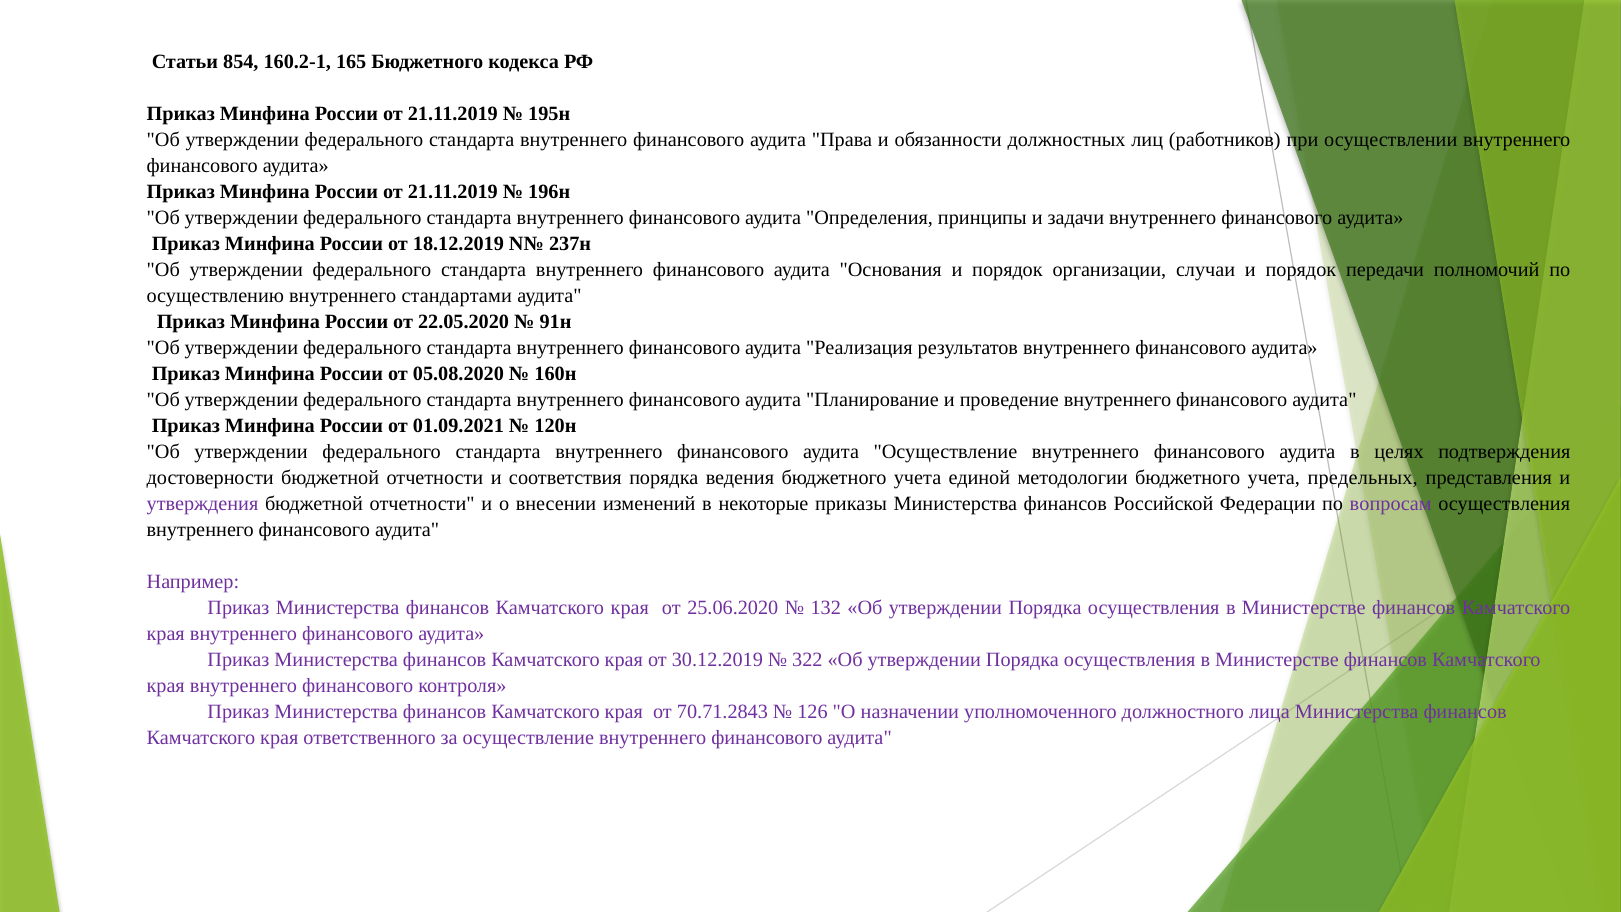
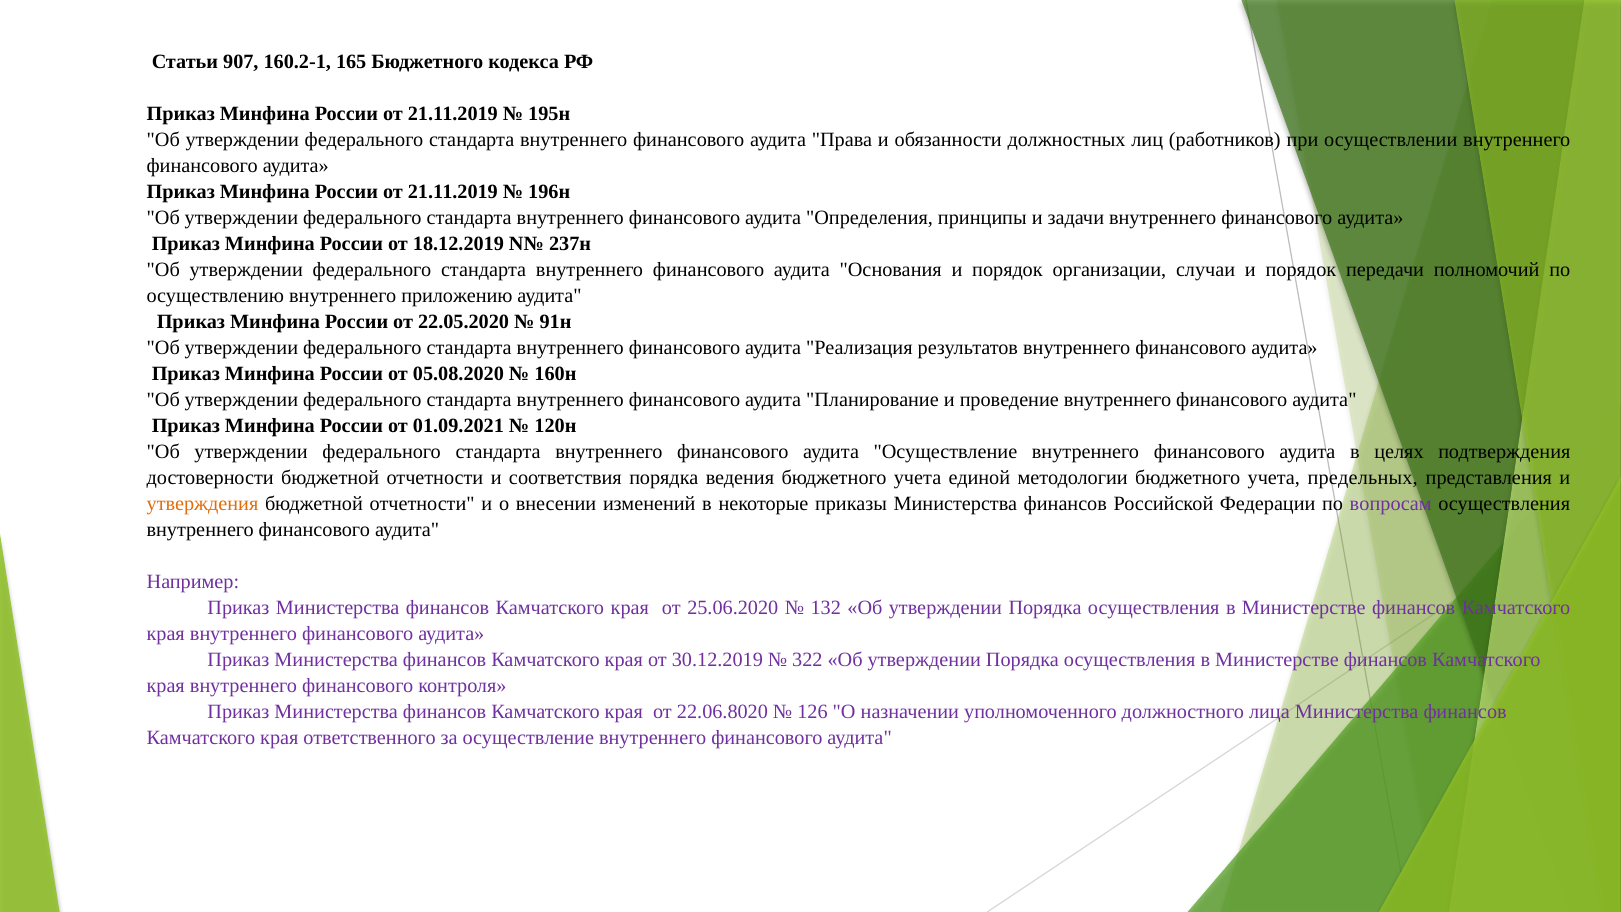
854: 854 -> 907 (241, 62)
стандартами: стандартами -> приложению (457, 296)
утверждения colour: purple -> orange (203, 504)
70.71.2843: 70.71.2843 -> 22.06.8020 (722, 712)
